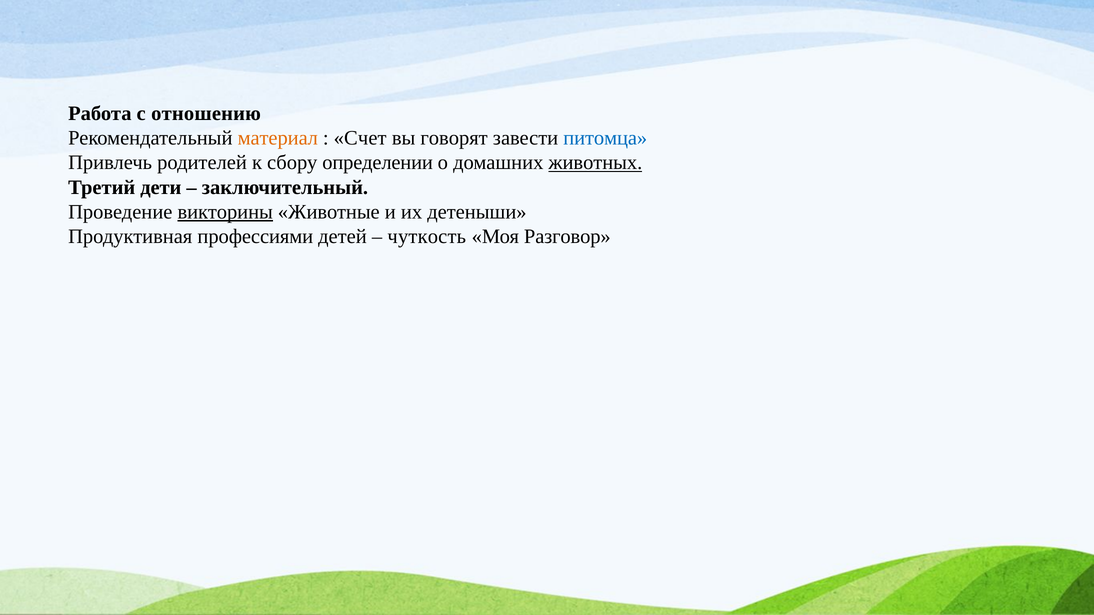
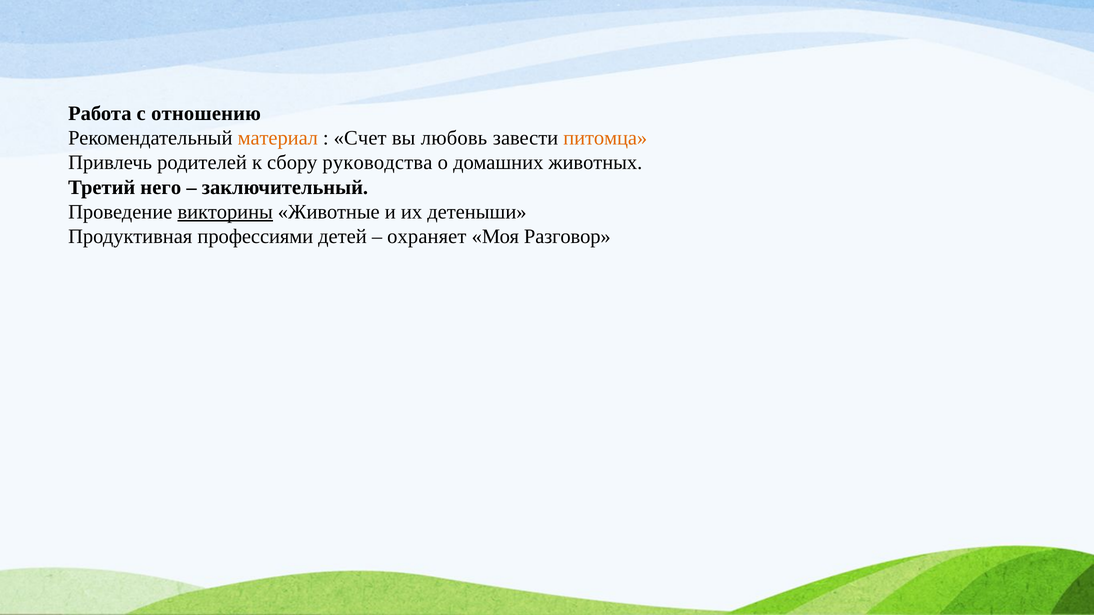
говорят: говорят -> любовь (454, 138)
питомца colour: blue -> orange (605, 138)
определении: определении -> руководства (377, 163)
животных underline: present -> none (595, 163)
дети: дети -> него (161, 187)
чуткость: чуткость -> охраняет (427, 237)
